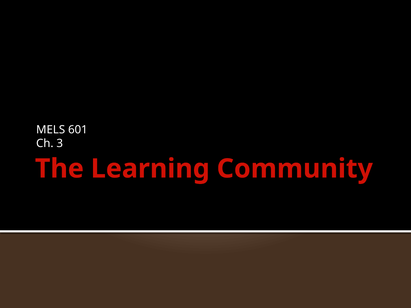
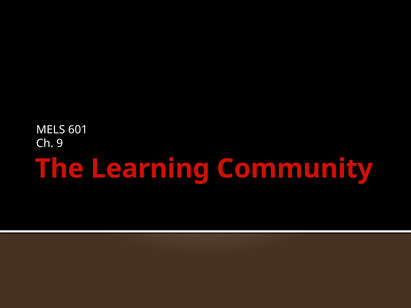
3: 3 -> 9 (60, 144)
